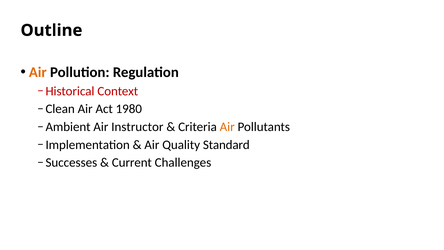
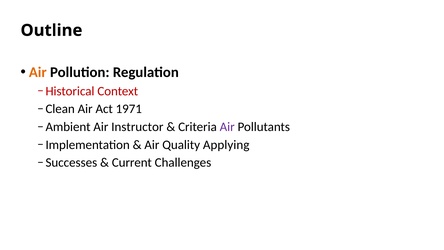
1980: 1980 -> 1971 (129, 109)
Air colour: orange -> purple (227, 127)
Standard: Standard -> Applying (226, 145)
